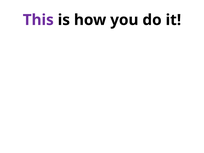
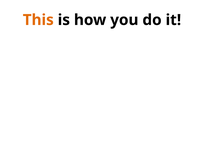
This colour: purple -> orange (38, 20)
